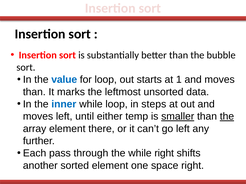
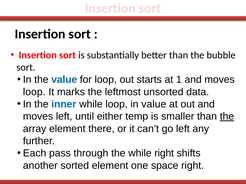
than: than -> loop (34, 92)
in steps: steps -> value (154, 104)
smaller underline: present -> none (178, 117)
